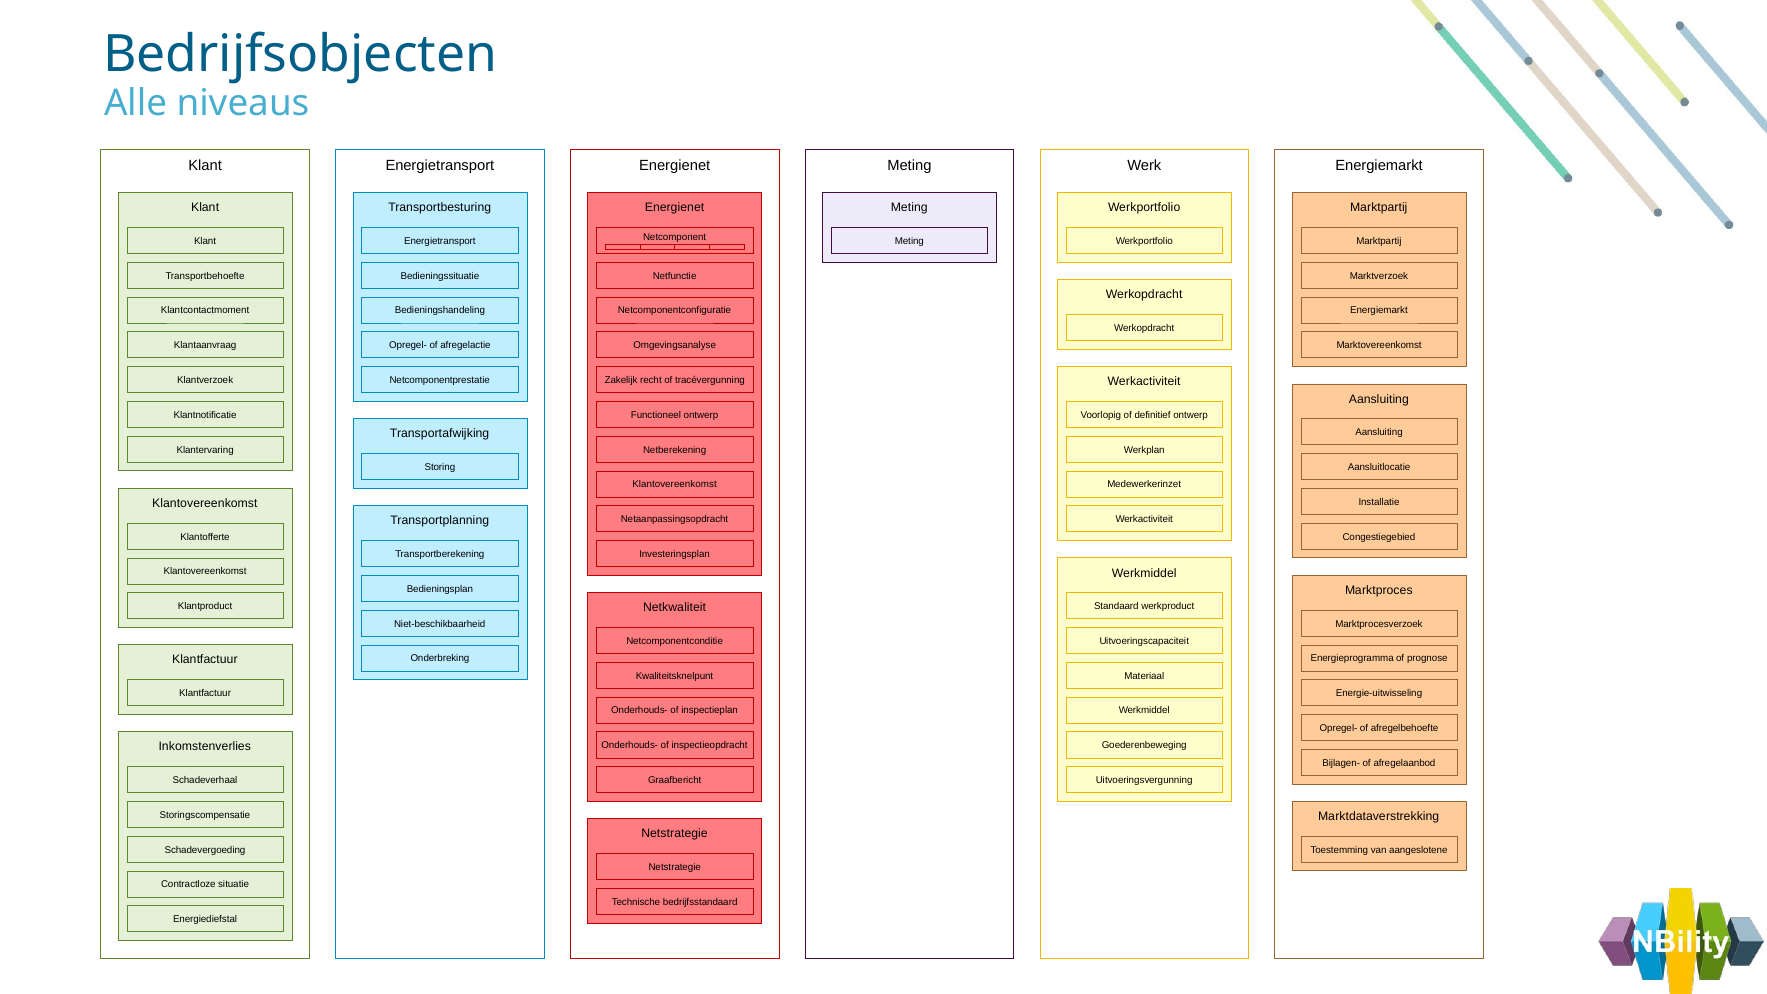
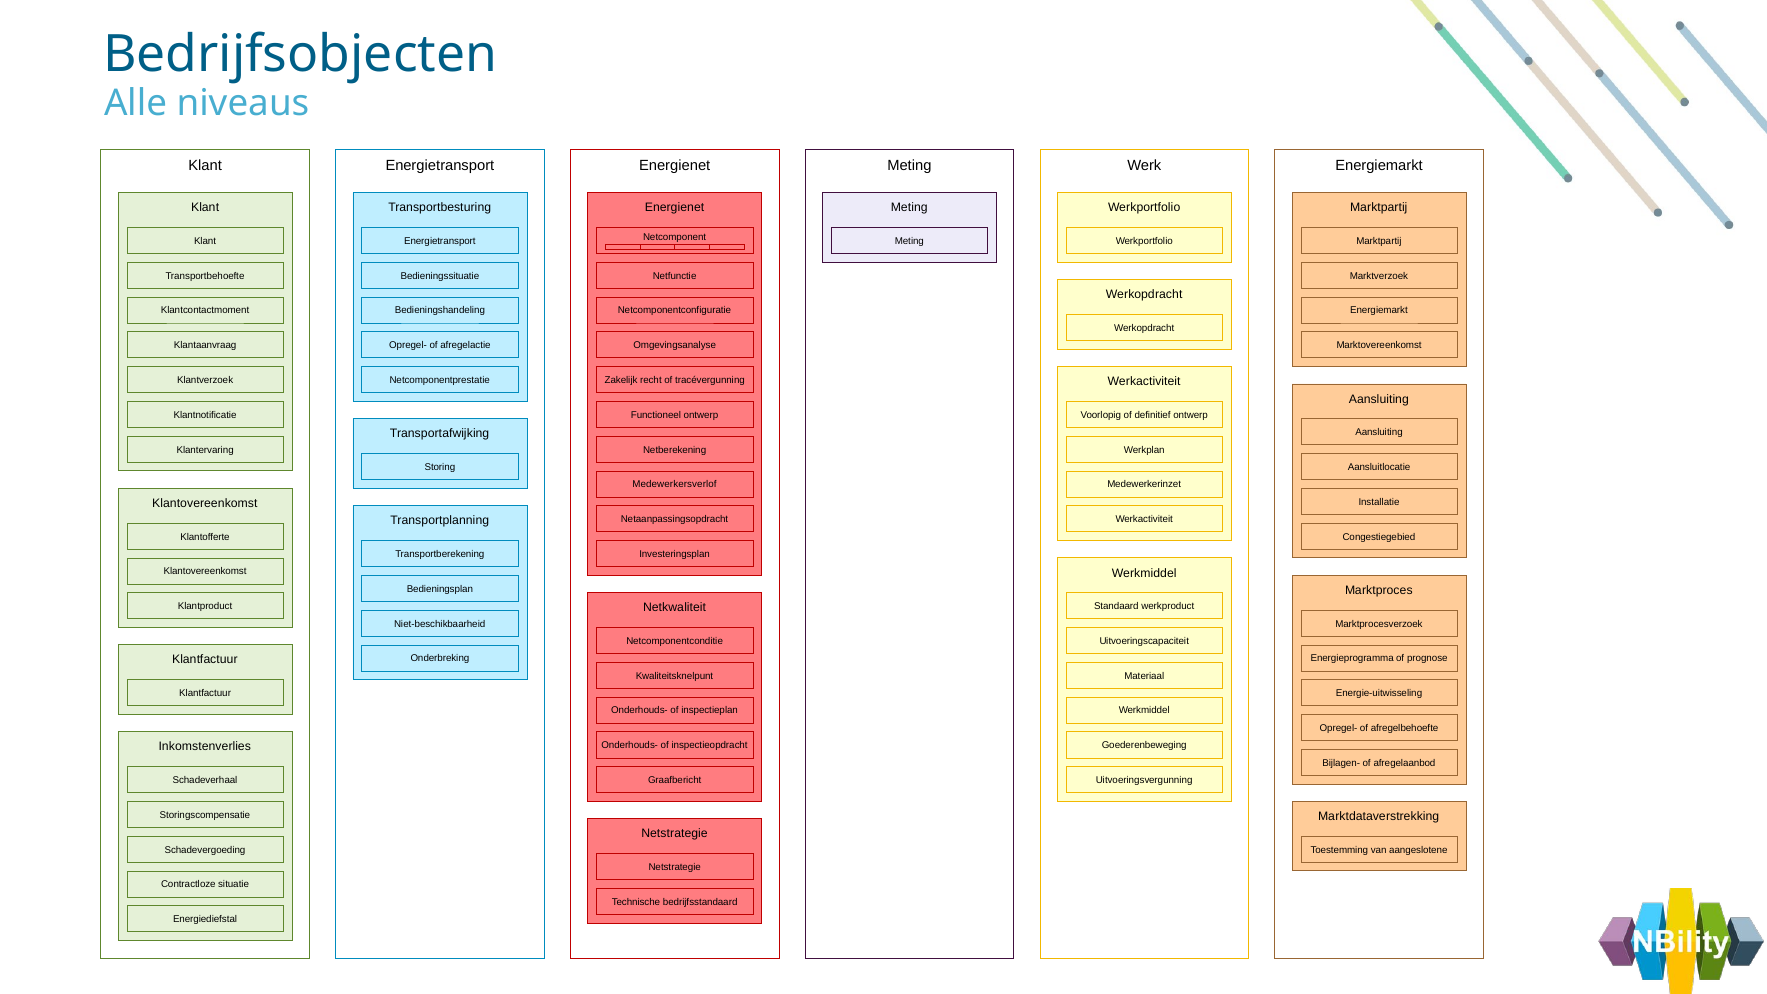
Klantovereenkomst: Klantovereenkomst -> Medewerkersverlof (674, 485)
